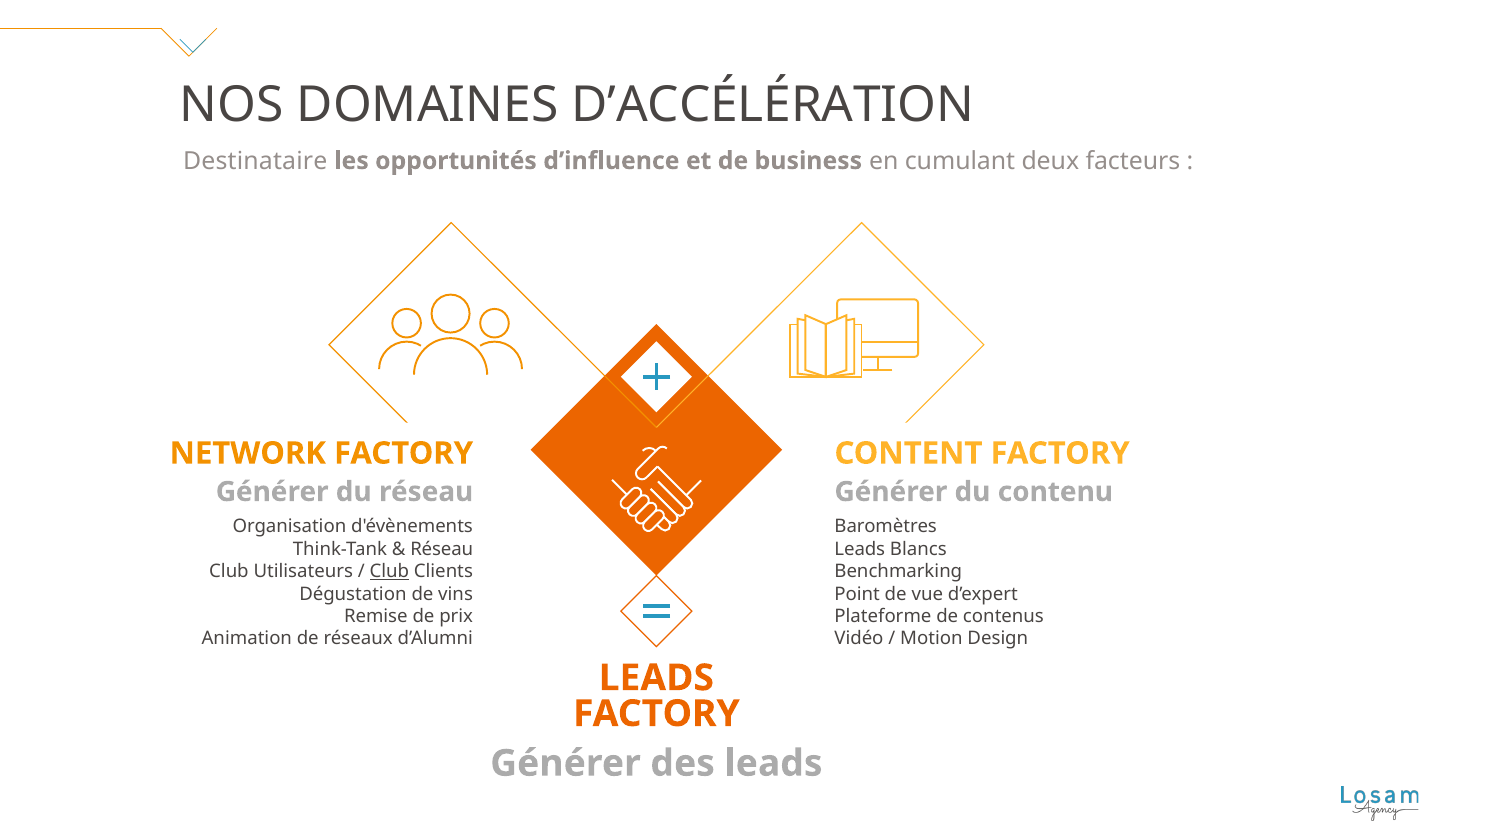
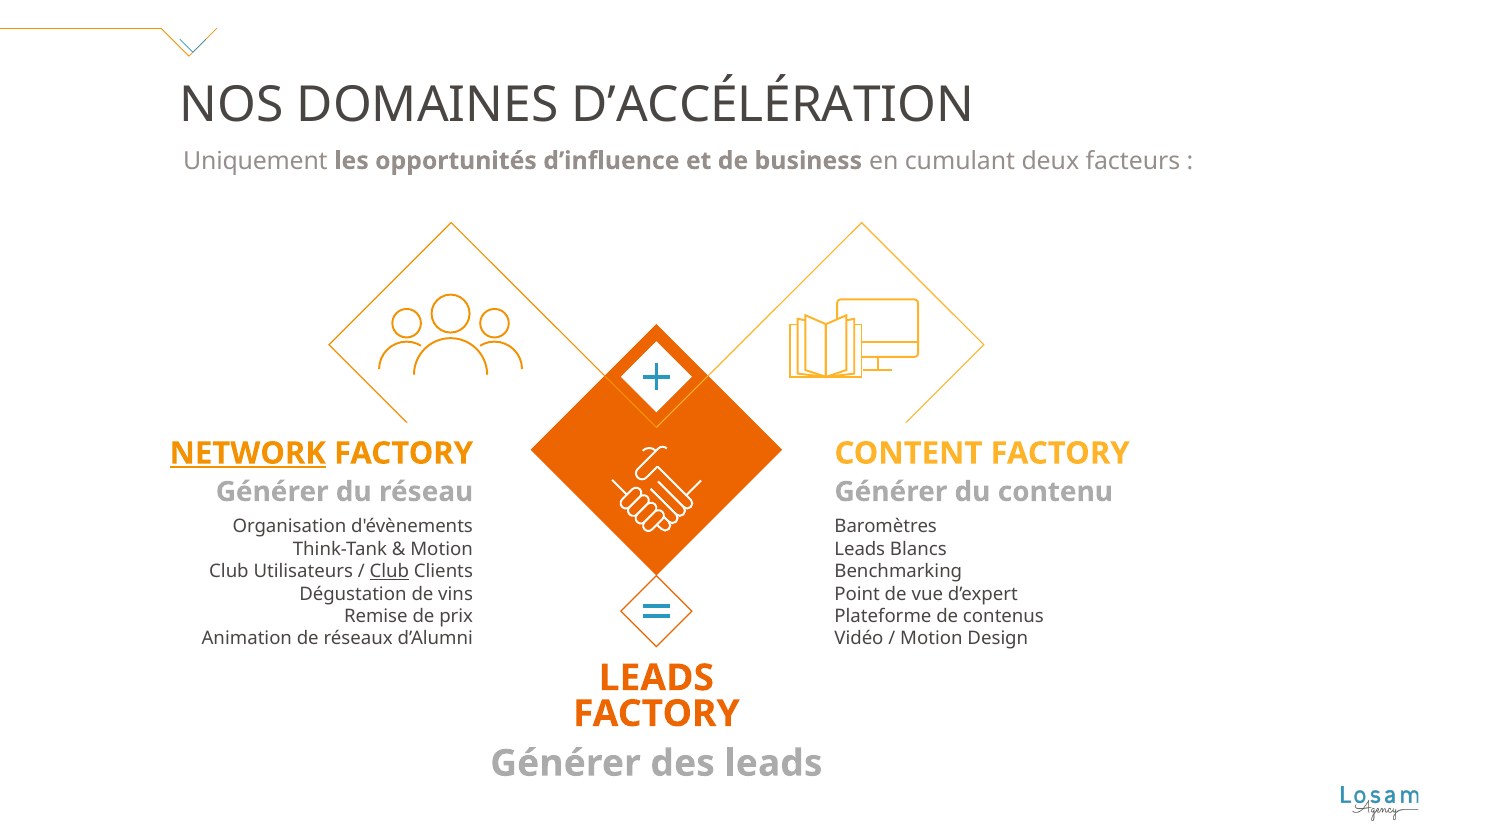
Destinataire: Destinataire -> Uniquement (255, 161)
NETWORK underline: none -> present (248, 453)
Réseau: Réseau -> Motion (442, 549)
